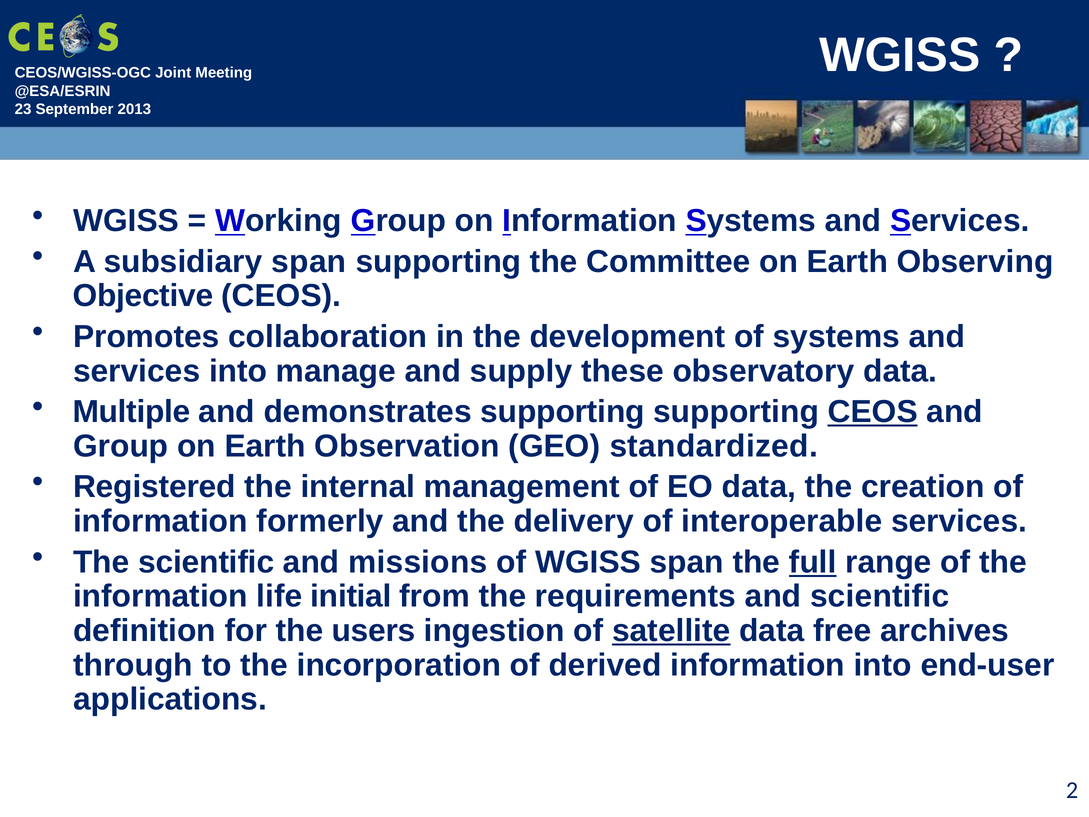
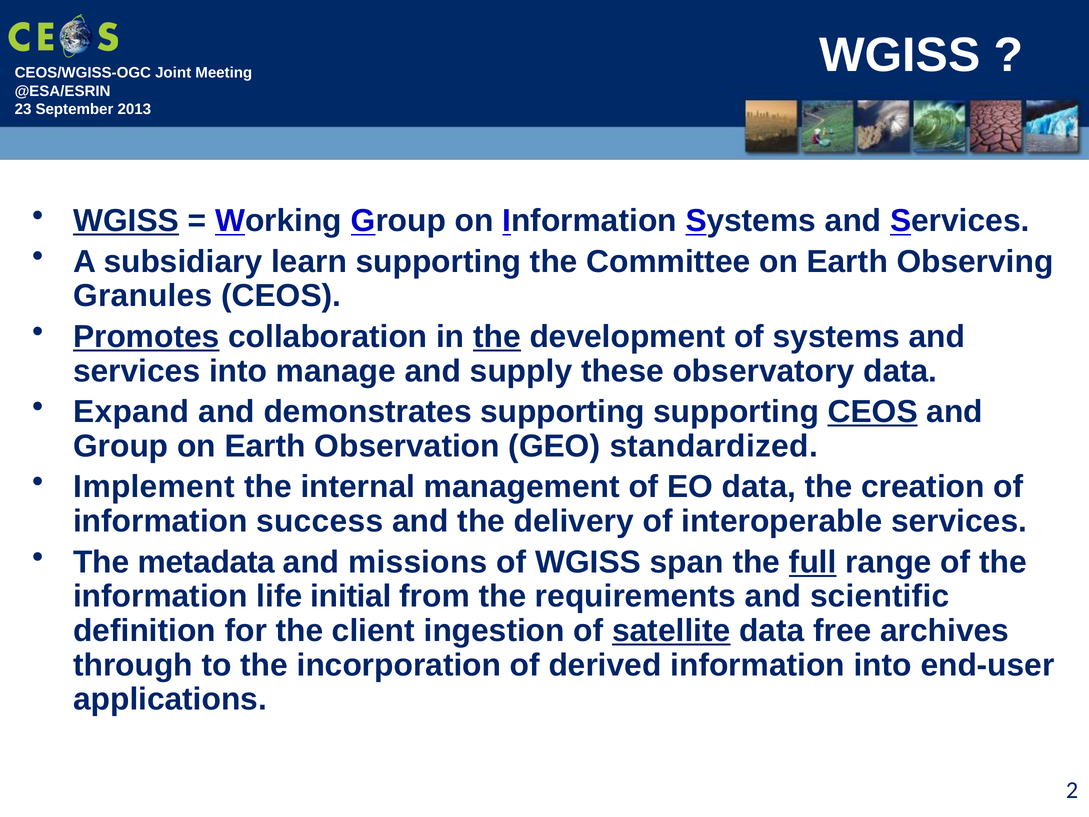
WGISS underline: none -> present (126, 221)
subsidiary span: span -> learn (309, 262)
Objective: Objective -> Granules (143, 296)
Promotes underline: none -> present (146, 337)
the underline: none -> present (497, 337)
Multiple: Multiple -> Expand (131, 412)
Registered: Registered -> Implement (154, 487)
formerly: formerly -> success (320, 521)
The scientific: scientific -> metadata (206, 562)
users: users -> client (373, 631)
